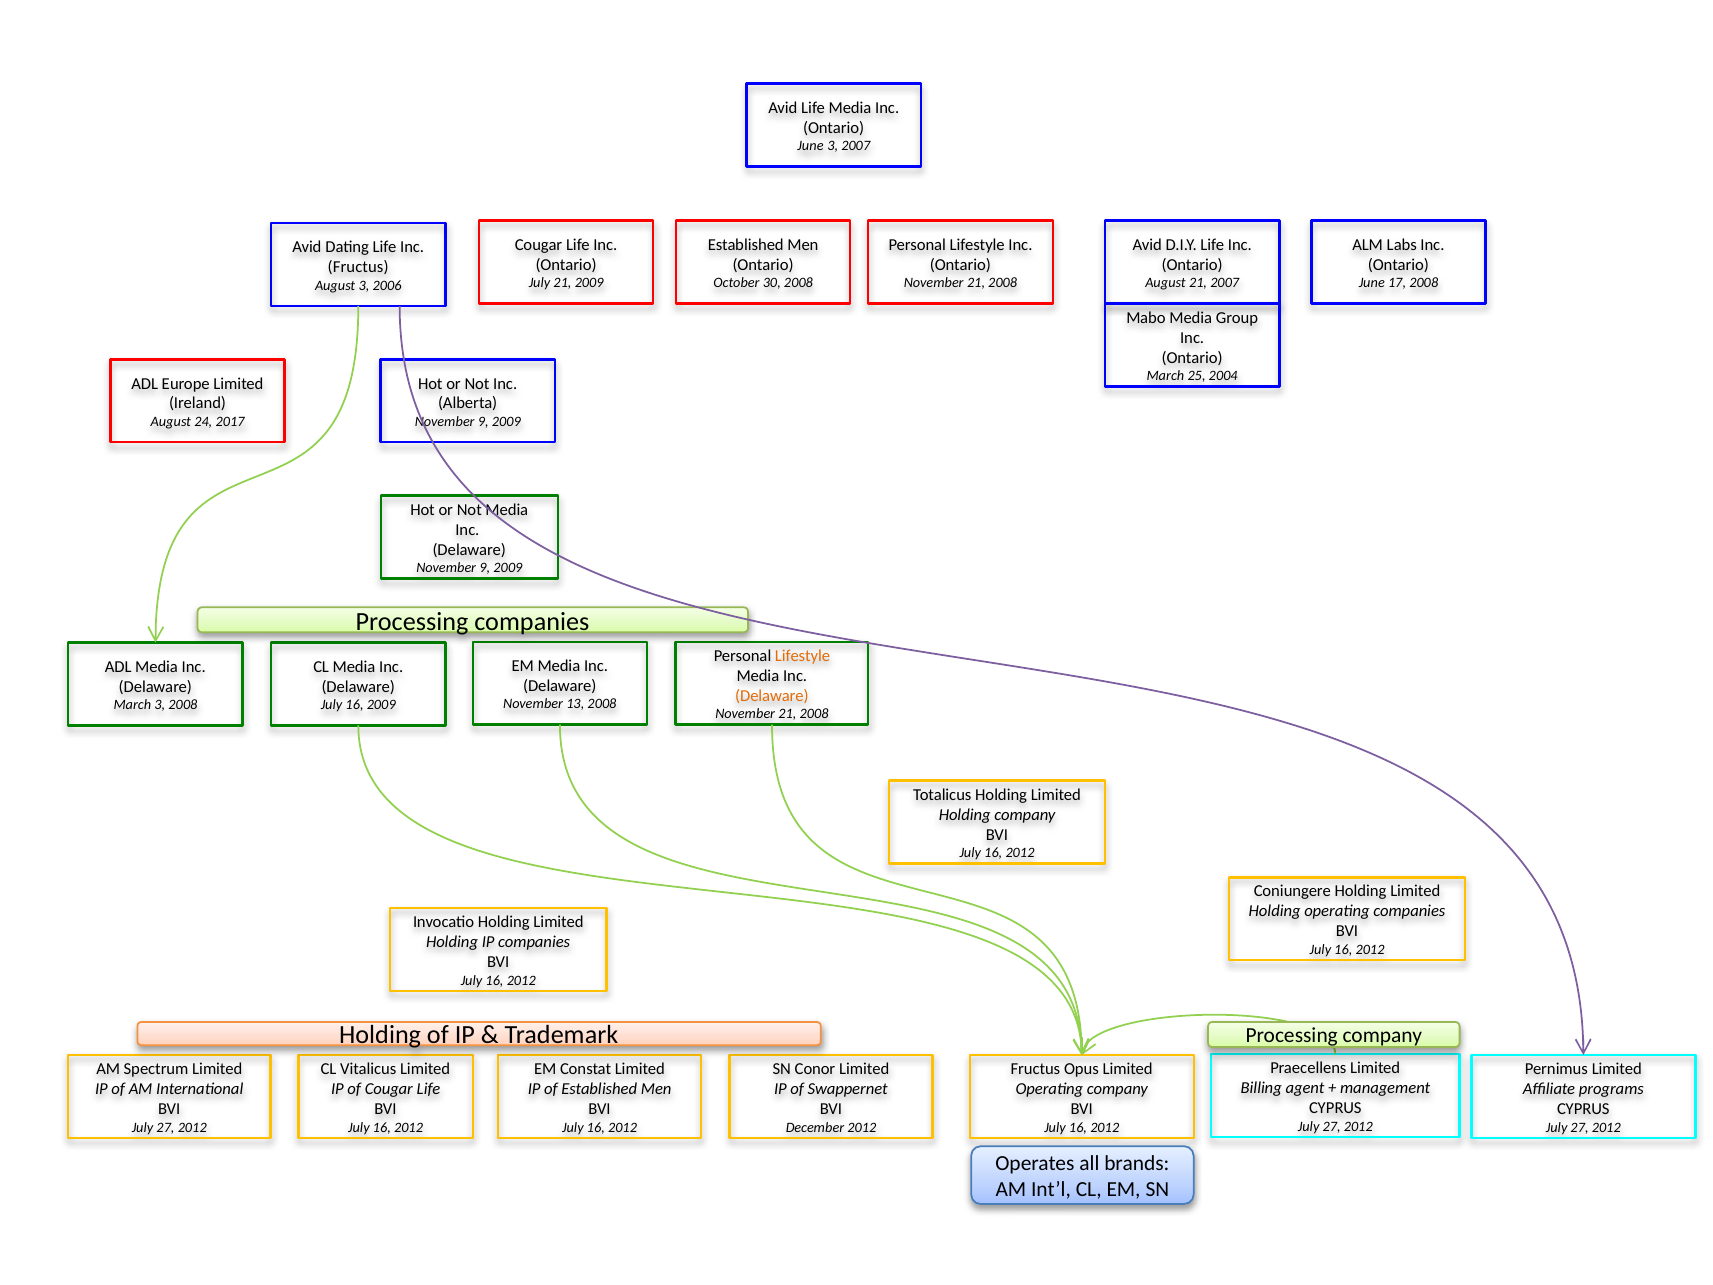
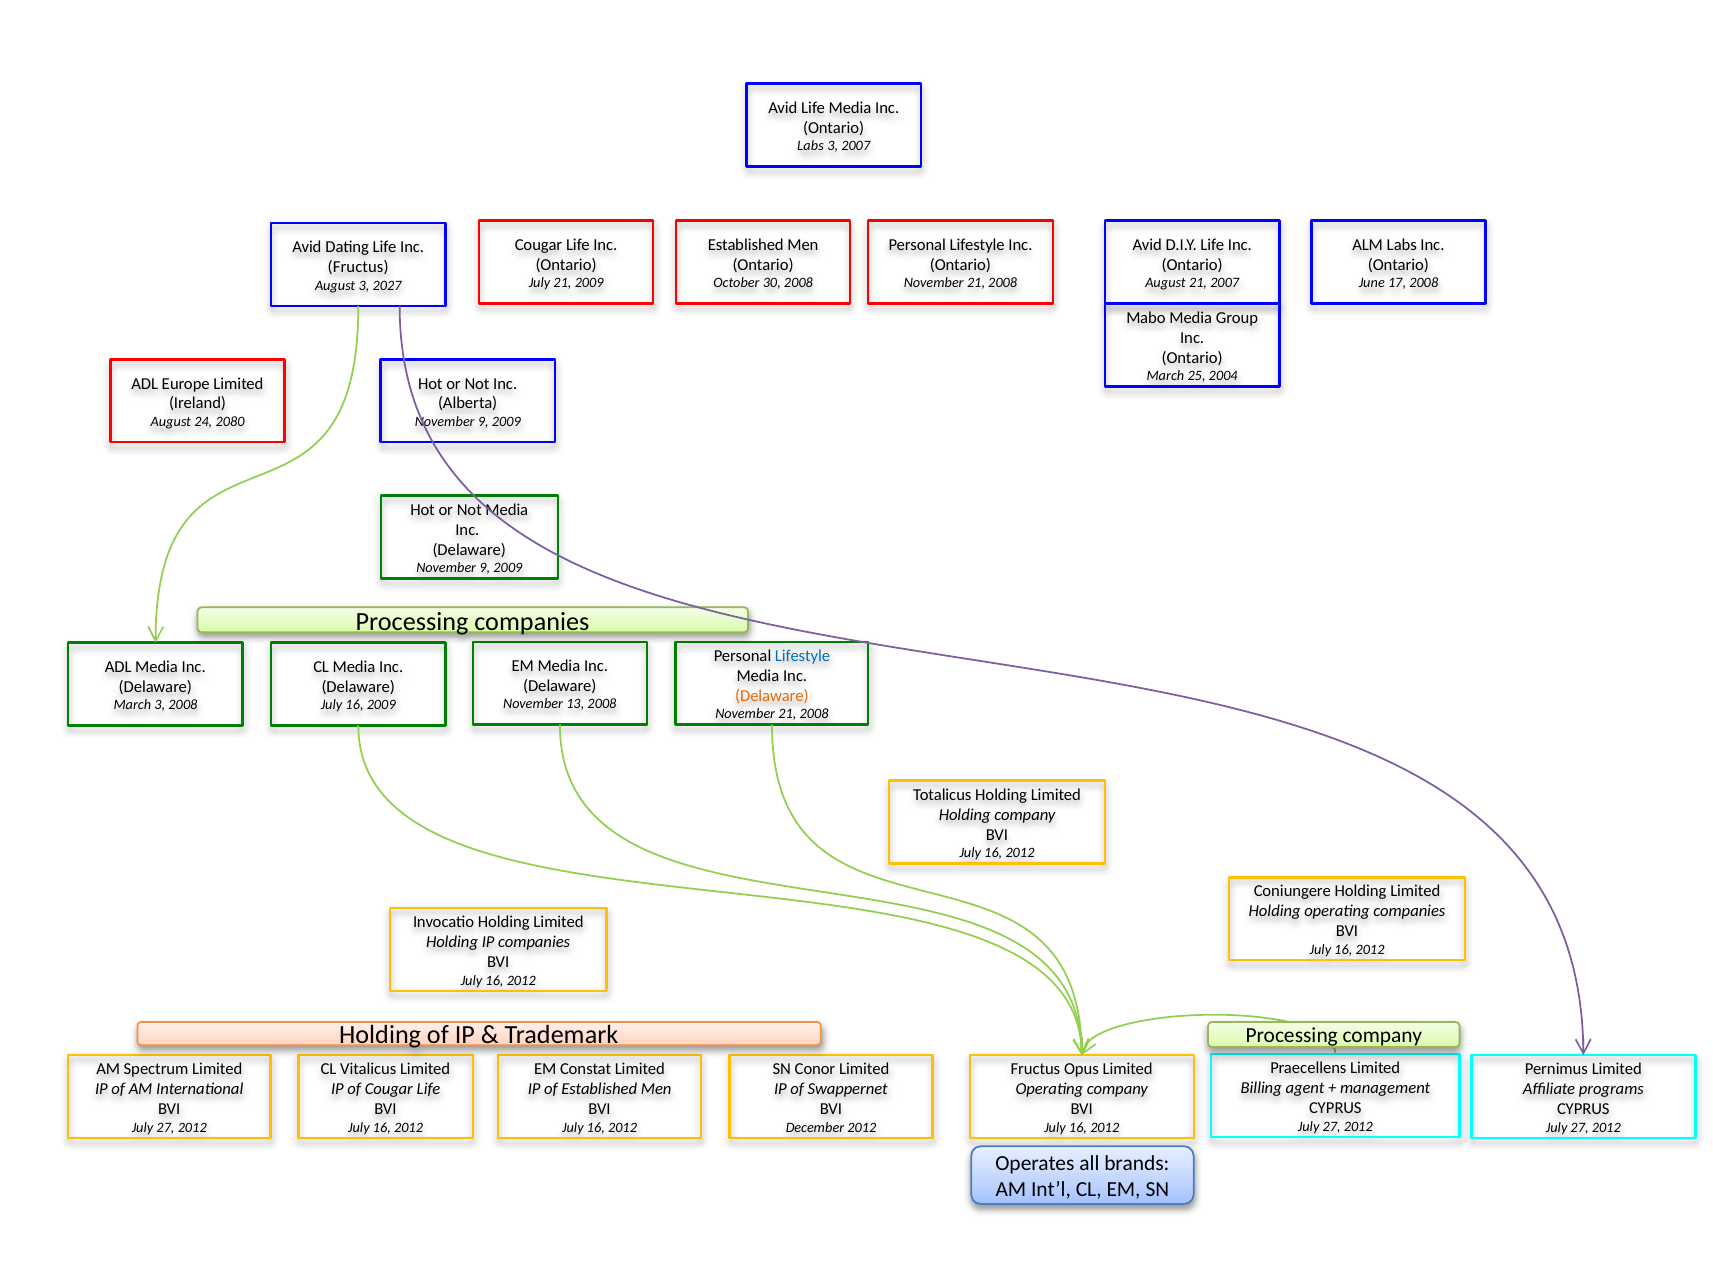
June: June -> Labs (811, 146)
2006: 2006 -> 2027 (387, 285)
2017: 2017 -> 2080 (230, 422)
Lifestyle colour: orange -> blue (803, 656)
